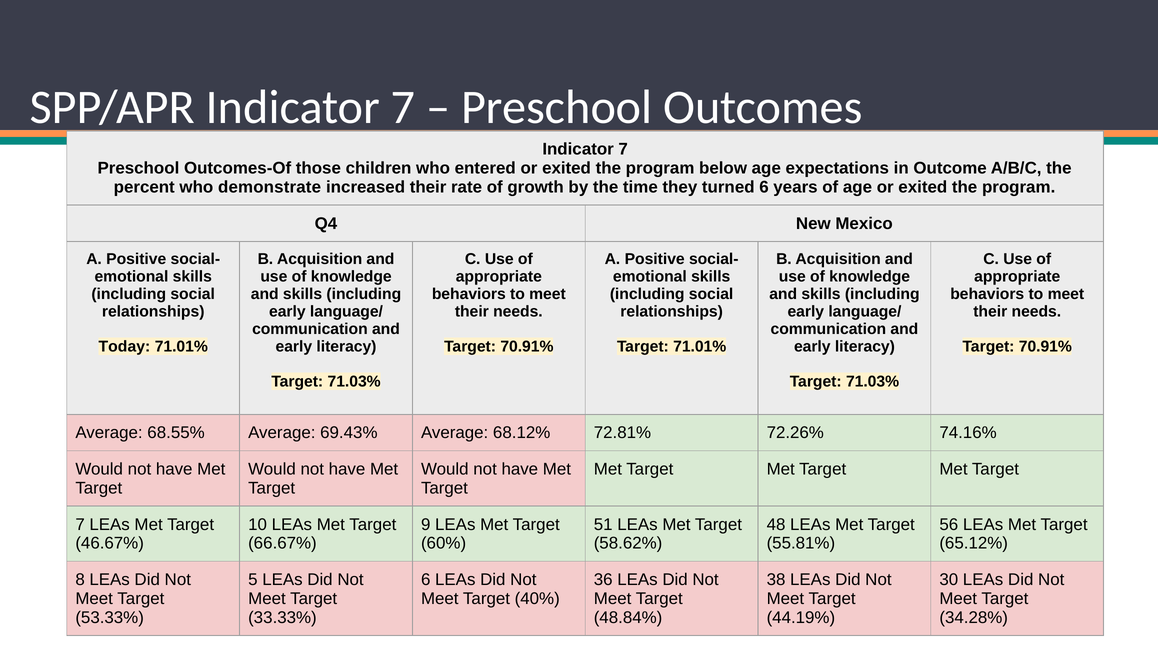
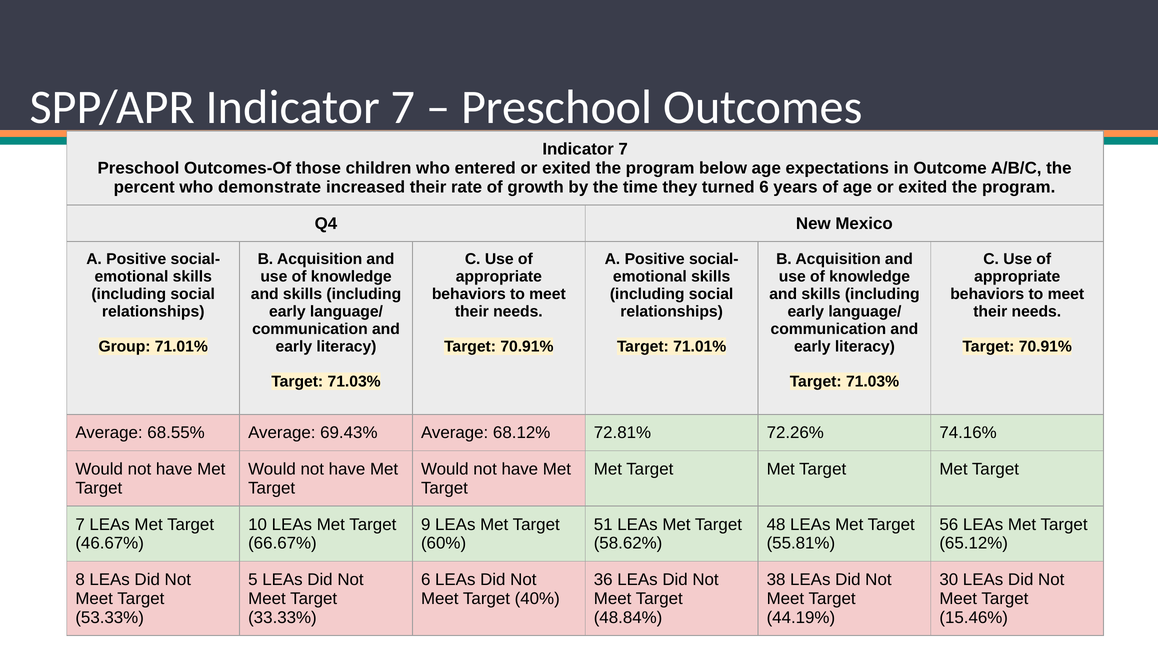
Today: Today -> Group (125, 347)
34.28%: 34.28% -> 15.46% (974, 618)
